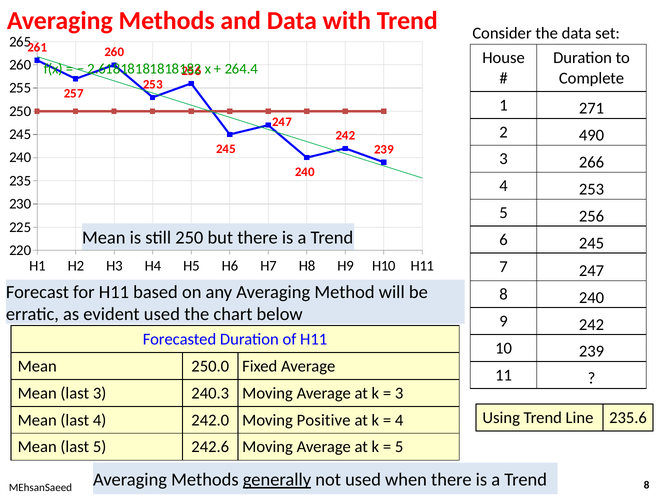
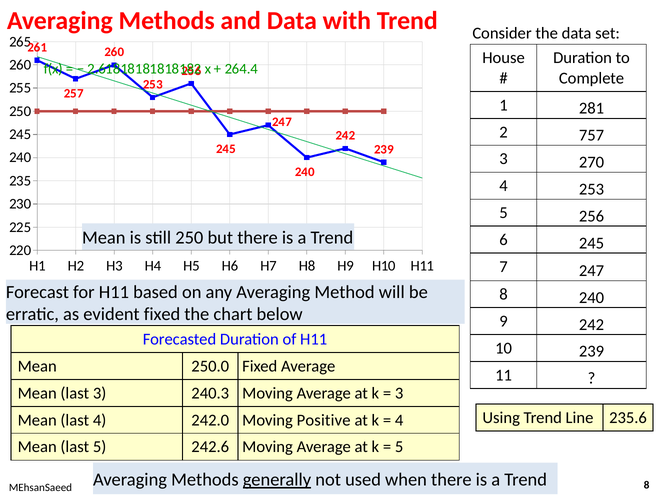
271: 271 -> 281 (592, 108)
490: 490 -> 757 (592, 135)
266: 266 -> 270 (592, 162)
evident used: used -> fixed (162, 314)
